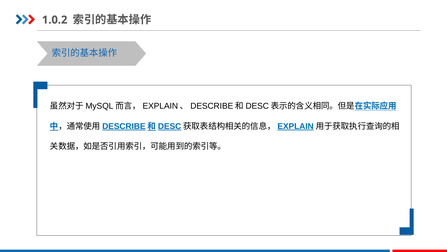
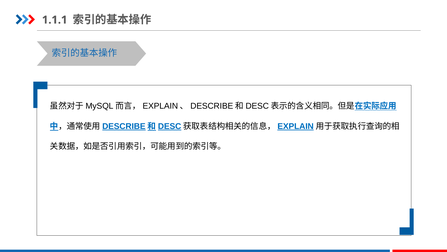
1.0.2: 1.0.2 -> 1.1.1 (55, 20)
